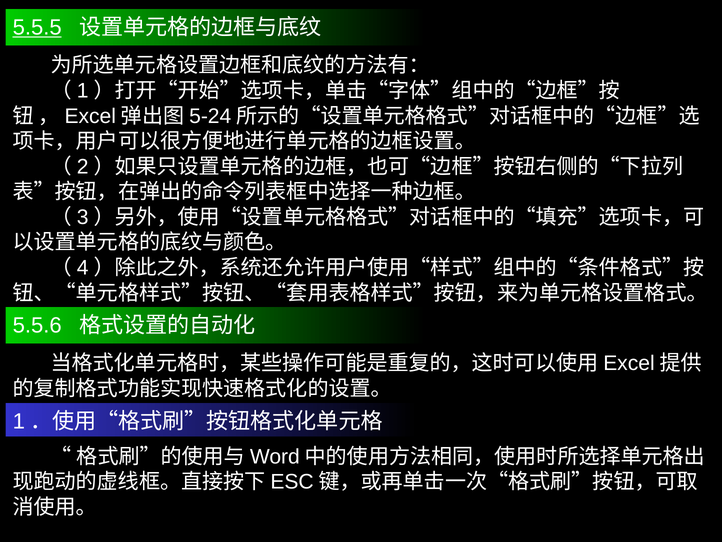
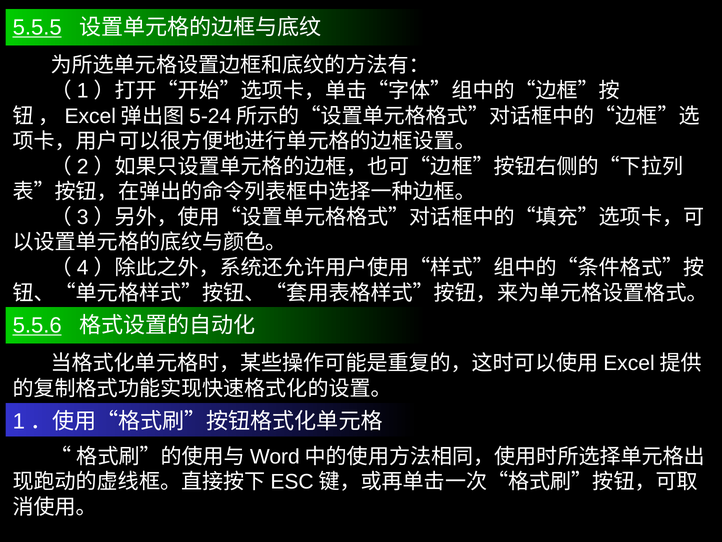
5.5.6 underline: none -> present (37, 325)
